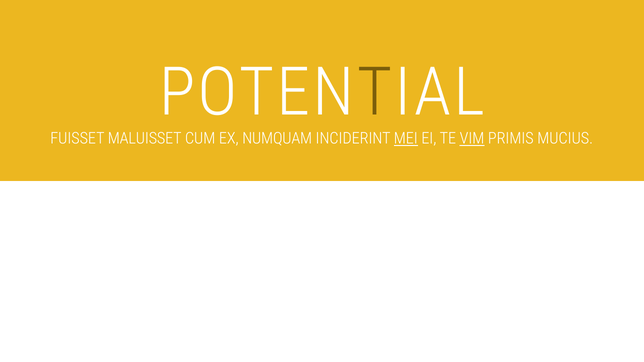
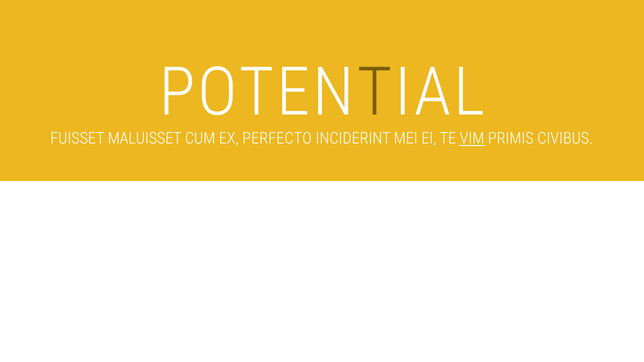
NUMQUAM: NUMQUAM -> PERFECTO (277, 138)
MEI underline: present -> none (406, 138)
MUCIUS: MUCIUS -> CIVIBUS (565, 138)
